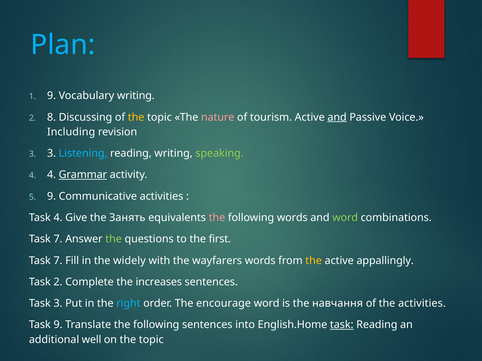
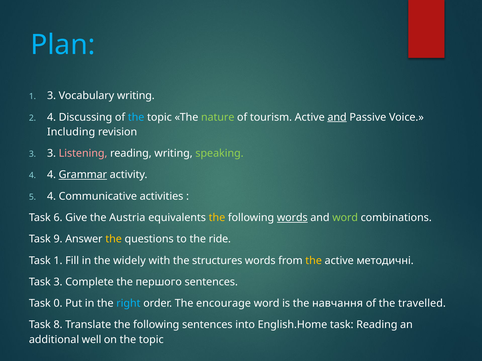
1 9: 9 -> 3 (51, 96)
2 8: 8 -> 4 (51, 117)
the colour: yellow -> light blue (136, 117)
nature colour: pink -> light green (218, 117)
Listening colour: light blue -> pink (83, 154)
5 9: 9 -> 4 (51, 196)
Task 4: 4 -> 6 (58, 218)
Занять: Занять -> Austria (127, 218)
the colour: pink -> yellow (217, 218)
words underline: none -> present (292, 218)
7: 7 -> 9 (58, 239)
the colour: light green -> yellow (114, 239)
first: first -> ride (220, 239)
7: 7 -> 1 (58, 261)
wayfarers: wayfarers -> structures (217, 261)
appallingly: appallingly -> методичні (385, 261)
Task 2: 2 -> 3 (58, 282)
increases: increases -> першого (159, 282)
Task 3: 3 -> 0 (58, 304)
the activities: activities -> travelled (422, 304)
Task 9: 9 -> 8 (58, 325)
task underline: present -> none (342, 325)
